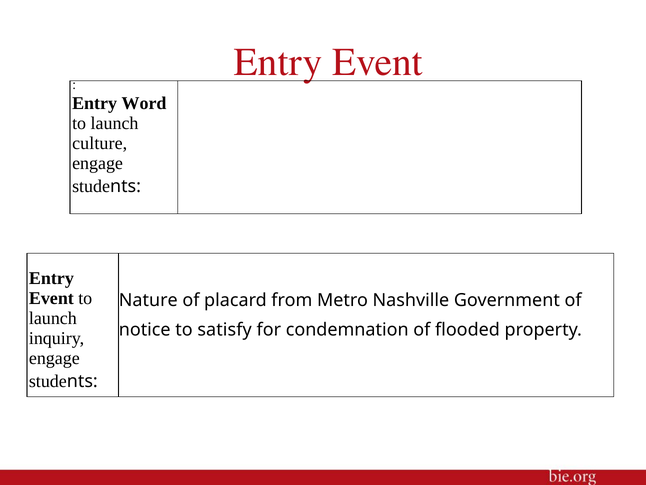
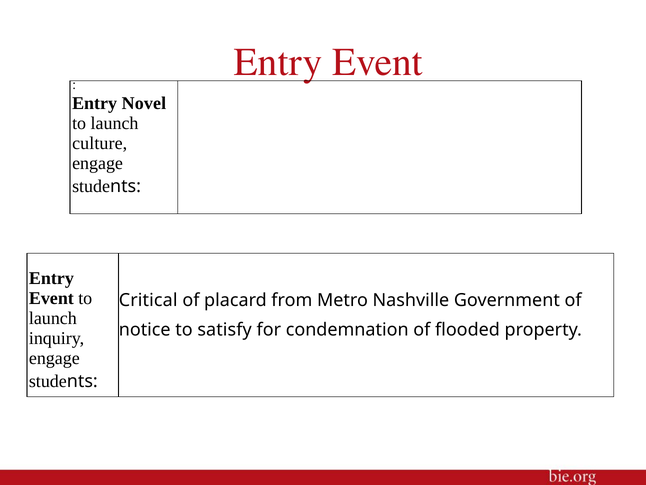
Word: Word -> Novel (144, 103)
Nature: Nature -> Critical (148, 300)
